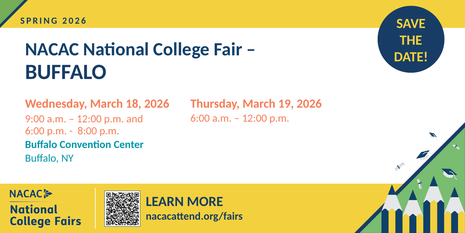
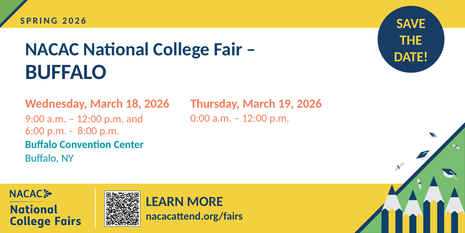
6:00: 6:00 -> 0:00 (200, 118)
